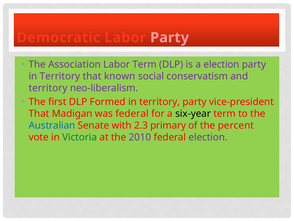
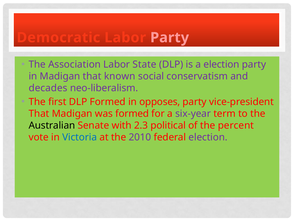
Labor Term: Term -> State (145, 64)
Territory: Territory -> Madigan (60, 76)
territory: territory -> decades (48, 88)
territory: territory -> opposes (160, 102)
was federal: federal -> formed (132, 113)
six-year colour: black -> purple (193, 113)
Australian colour: blue -> black (52, 125)
primary: primary -> political (168, 125)
Victoria colour: green -> blue (80, 137)
